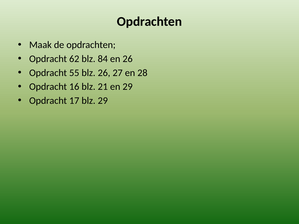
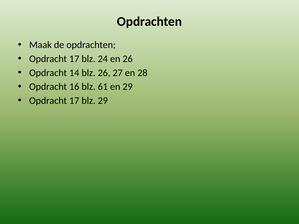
62: 62 -> 17 (74, 59)
84: 84 -> 24 (103, 59)
55: 55 -> 14 (74, 73)
21: 21 -> 61 (103, 87)
